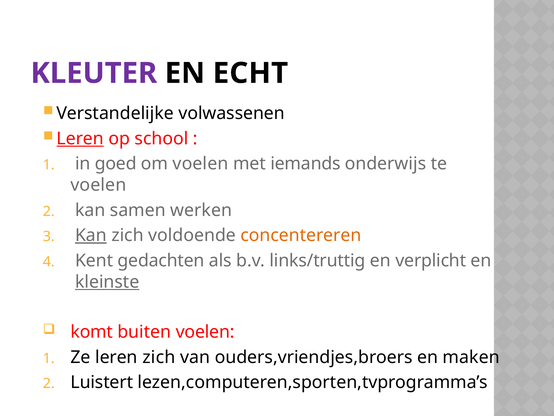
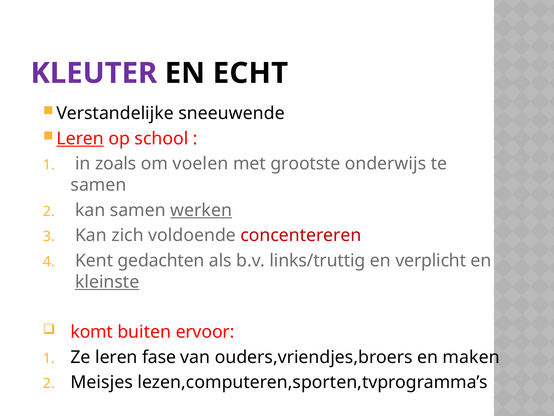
volwassenen: volwassenen -> sneeuwende (232, 113)
goed: goed -> zoals (116, 164)
iemands: iemands -> grootste (305, 164)
voelen: voelen -> samen (98, 185)
werken underline: none -> present (201, 210)
Kan underline: present -> none (91, 235)
concentereren colour: orange -> red (301, 235)
buiten voelen: voelen -> ervoor (205, 332)
leren zich: zich -> fase (159, 357)
Luistert: Luistert -> Meisjes (102, 382)
